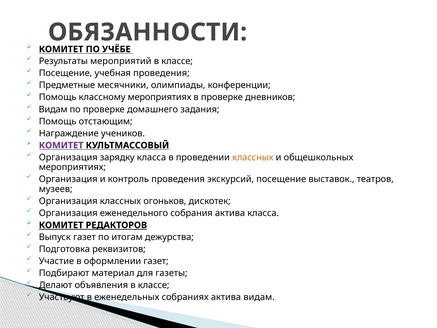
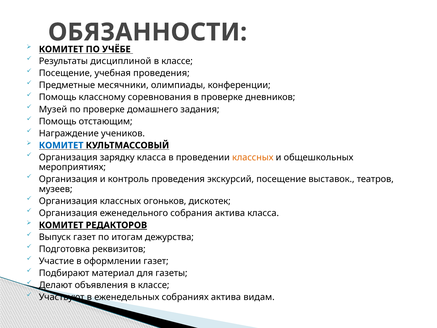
мероприятий: мероприятий -> дисциплиной (121, 61)
классному мероприятиях: мероприятиях -> соревнования (159, 97)
Видам: Видам -> Музей (53, 109)
КОМИТЕТ colour: purple -> blue (61, 145)
